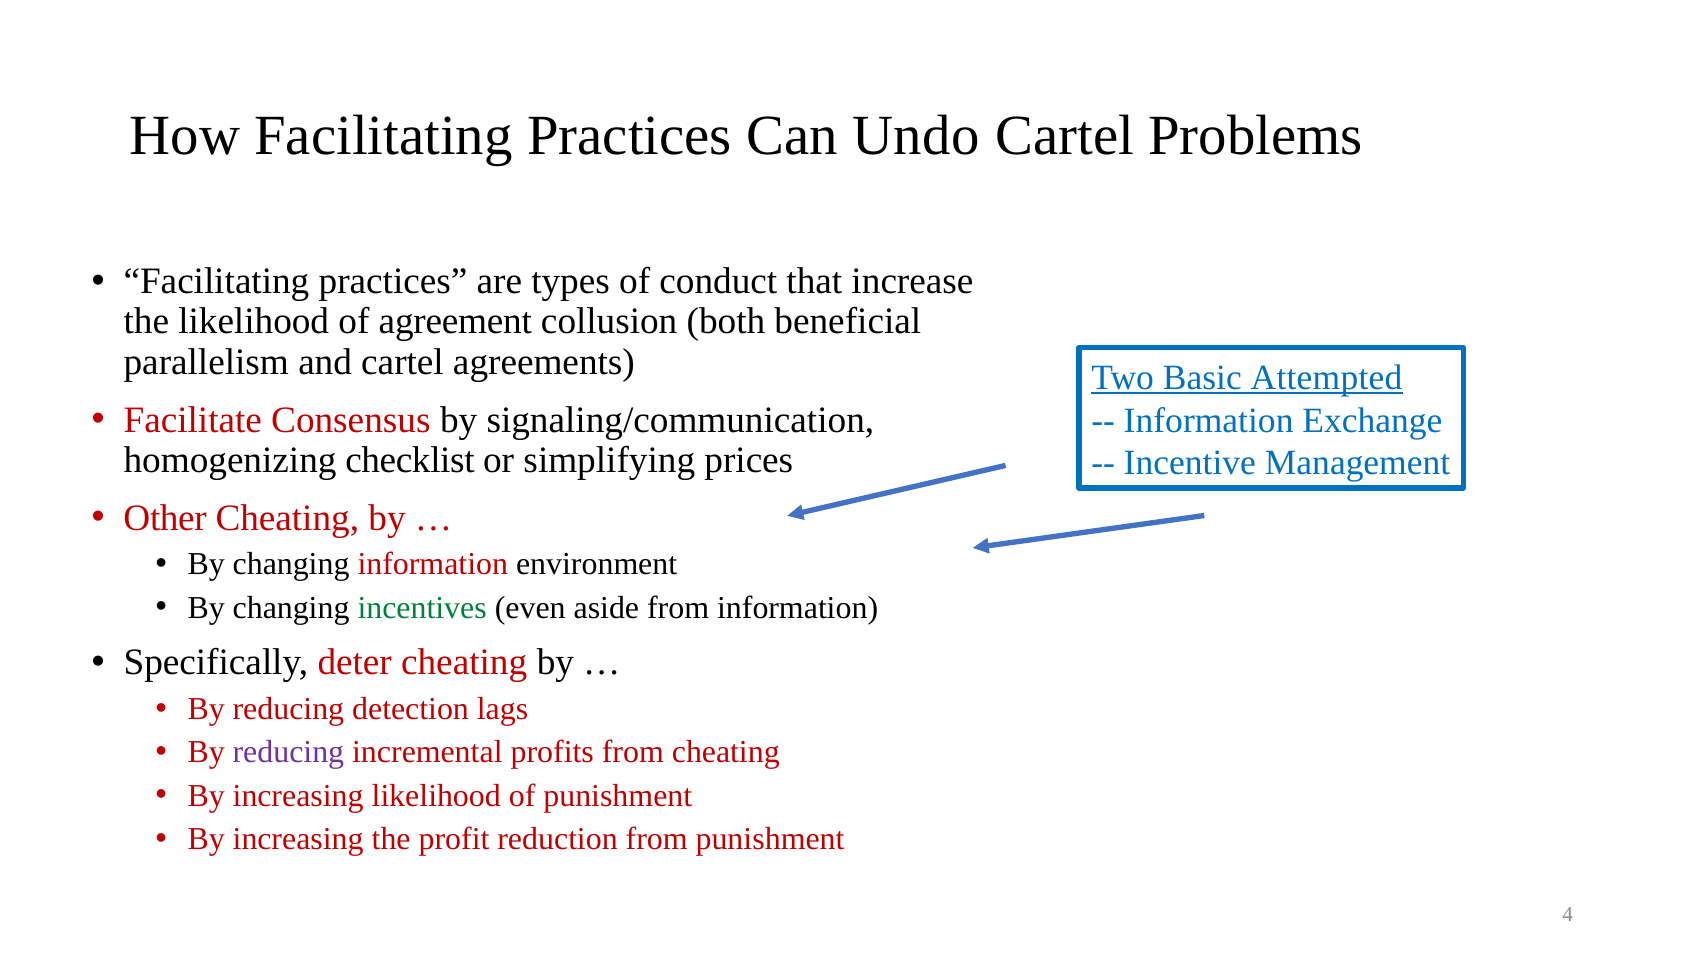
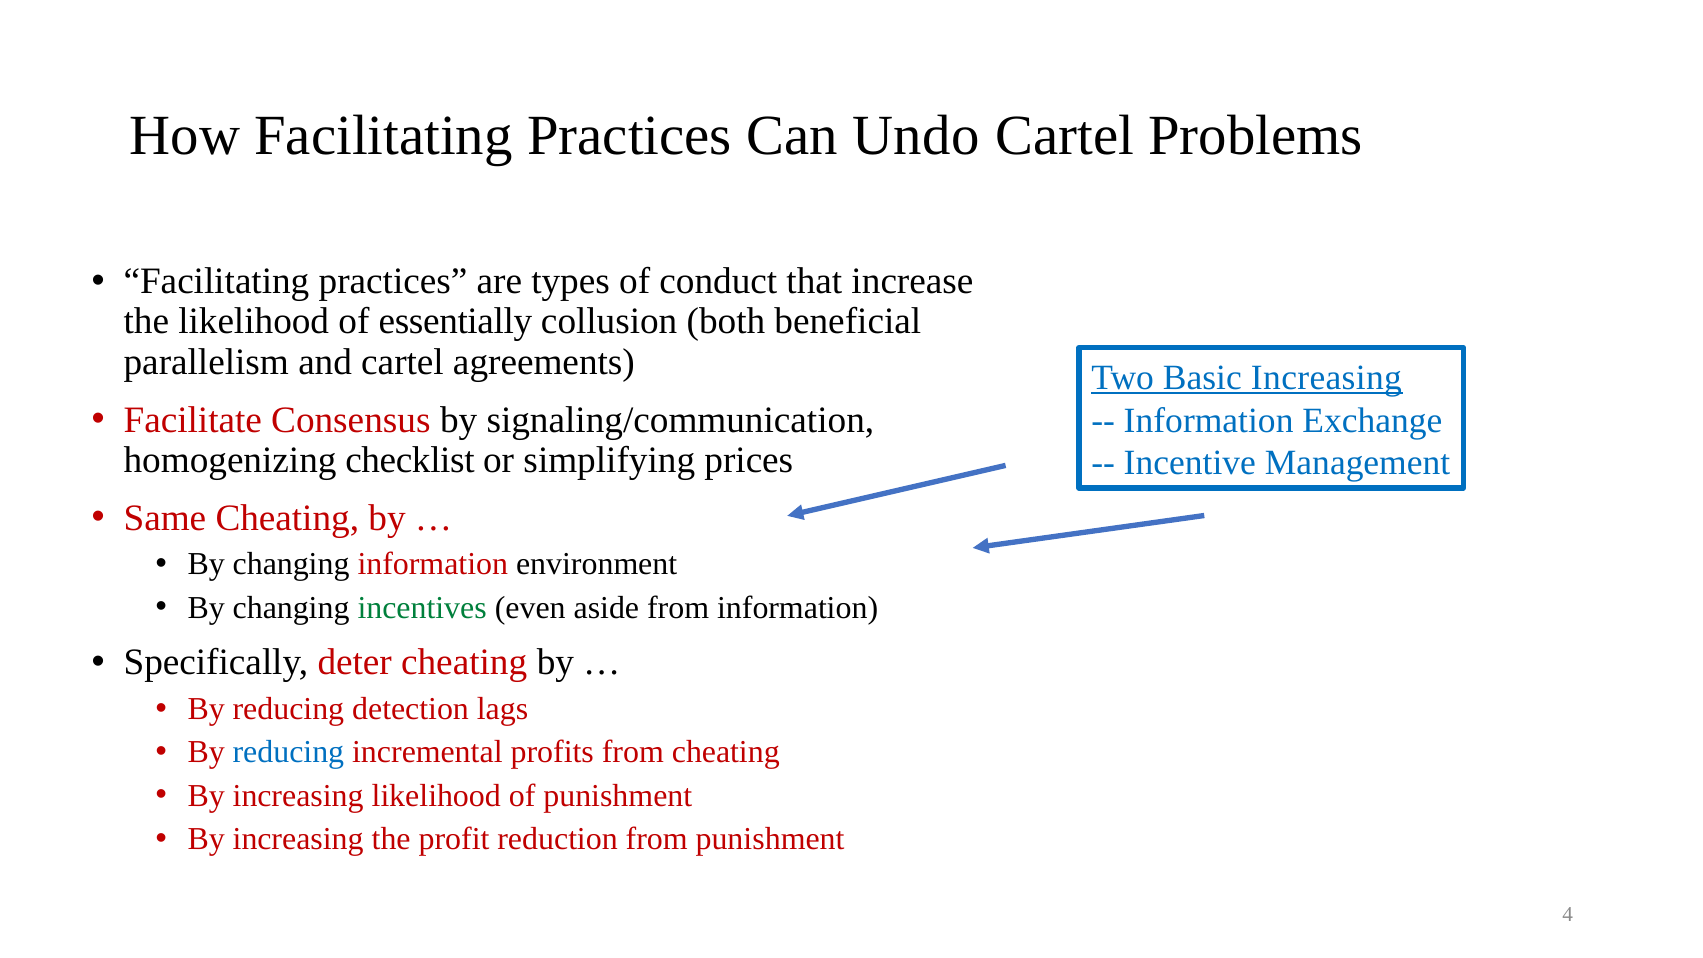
agreement: agreement -> essentially (455, 321)
Basic Attempted: Attempted -> Increasing (1326, 378)
Other: Other -> Same (165, 518)
reducing colour: purple -> blue (288, 752)
